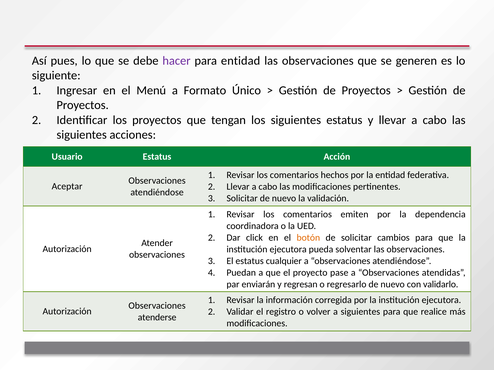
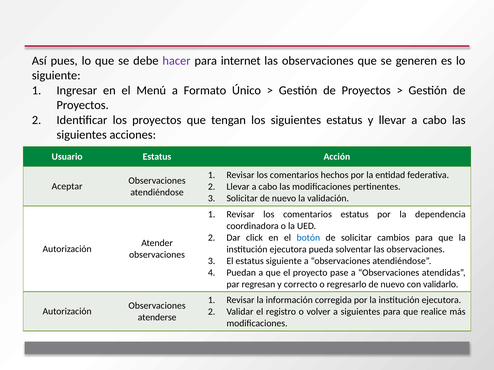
para entidad: entidad -> internet (241, 61)
comentarios emiten: emiten -> estatus (355, 215)
botón colour: orange -> blue (308, 238)
estatus cualquier: cualquier -> siguiente (284, 261)
enviarán: enviarán -> regresan (258, 285)
regresan: regresan -> correcto (301, 285)
